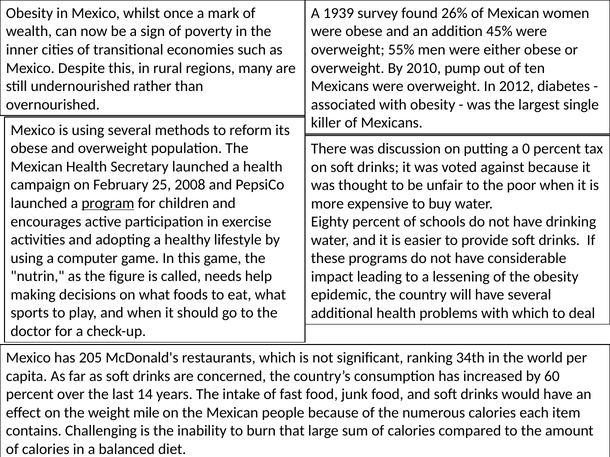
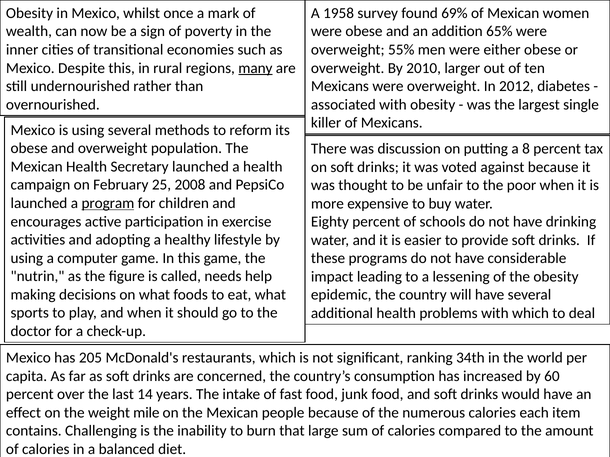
1939: 1939 -> 1958 (339, 13)
26%: 26% -> 69% (454, 13)
45%: 45% -> 65% (499, 31)
many underline: none -> present (255, 68)
pump: pump -> larger (462, 68)
0: 0 -> 8 (526, 149)
